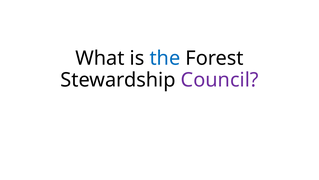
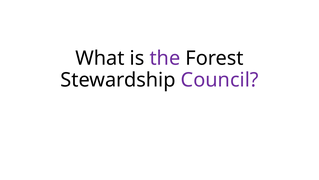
the colour: blue -> purple (165, 58)
